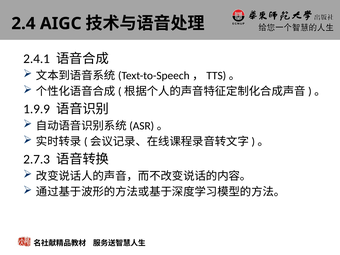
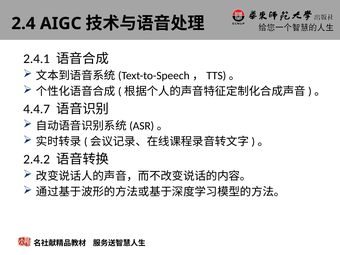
1.9.9: 1.9.9 -> 4.4.7 (37, 109)
2.7.3: 2.7.3 -> 2.4.2 (37, 159)
